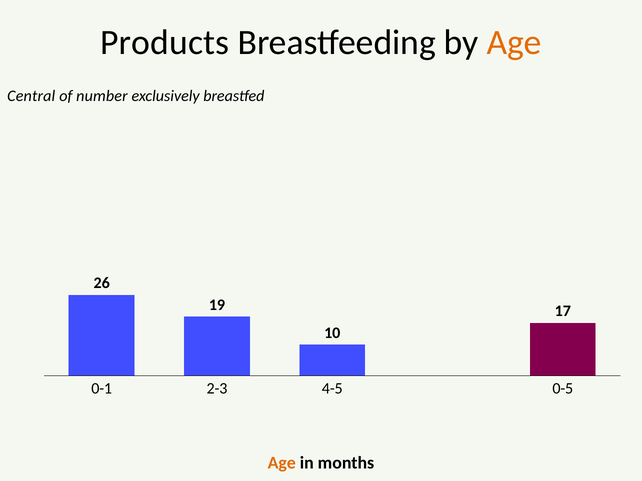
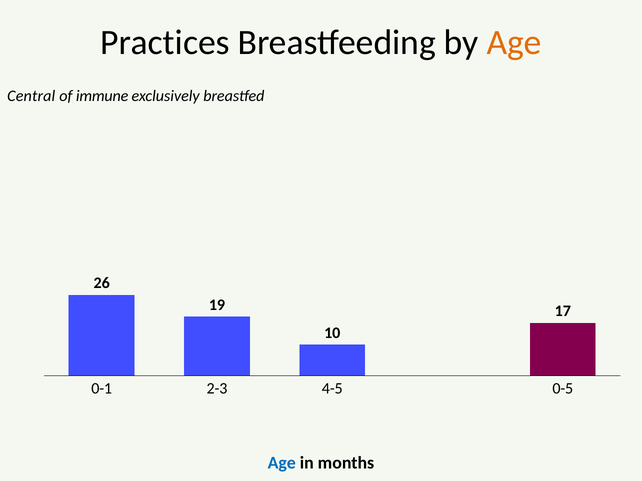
Products: Products -> Practices (165, 43)
number: number -> immune (102, 96)
Age colour: orange -> blue (282, 463)
